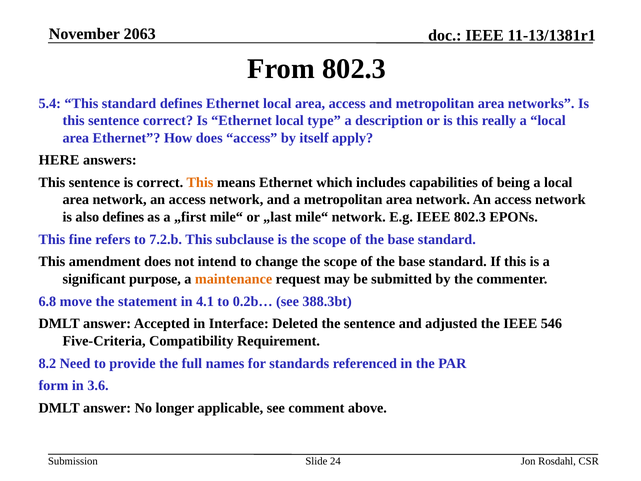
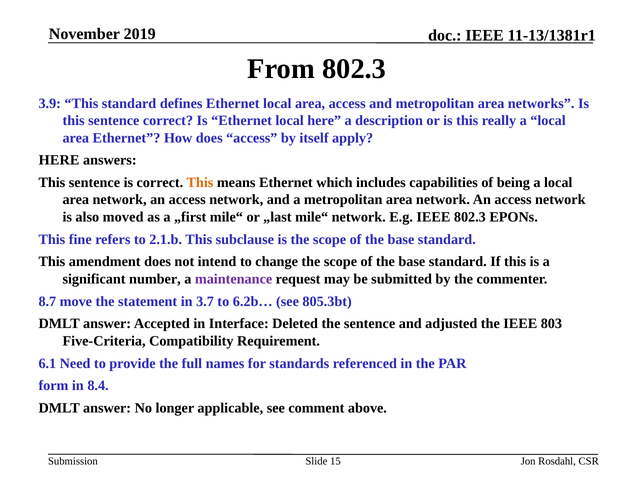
2063: 2063 -> 2019 (140, 34)
5.4: 5.4 -> 3.9 (50, 104)
local type: type -> here (324, 121)
also defines: defines -> moved (123, 217)
7.2.b: 7.2.b -> 2.1.b (166, 239)
purpose: purpose -> number (155, 279)
maintenance colour: orange -> purple (234, 279)
6.8: 6.8 -> 8.7 (47, 301)
4.1: 4.1 -> 3.7 (205, 301)
0.2b…: 0.2b… -> 6.2b… (253, 301)
388.3bt: 388.3bt -> 805.3bt (327, 301)
546: 546 -> 803 (551, 324)
8.2: 8.2 -> 6.1 (47, 363)
3.6: 3.6 -> 8.4 (98, 386)
24: 24 -> 15 (335, 461)
